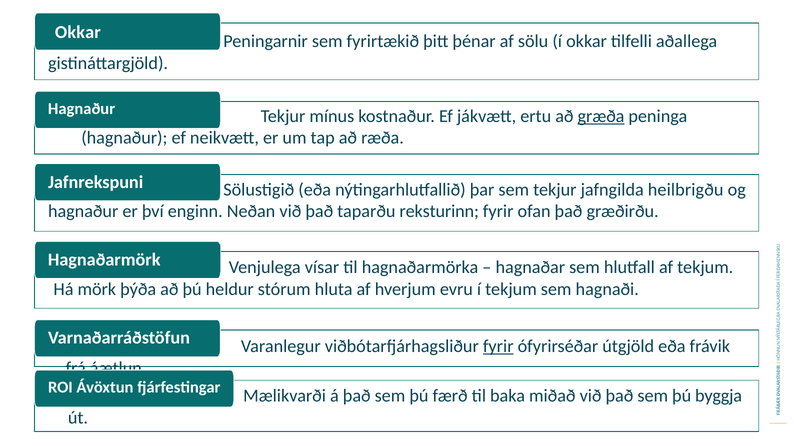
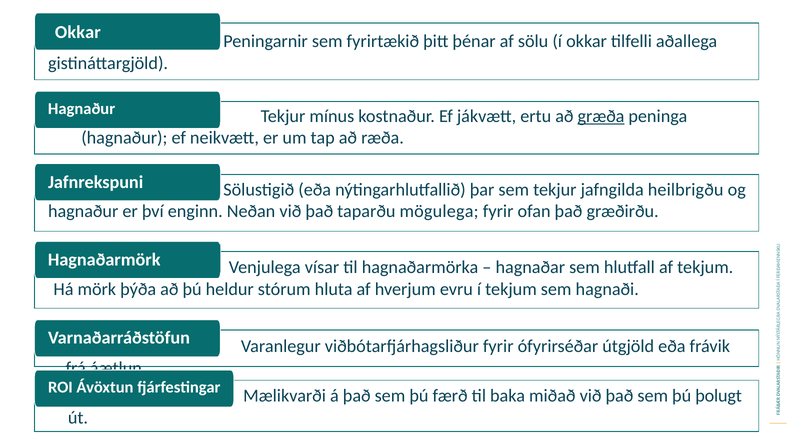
reksturinn: reksturinn -> mögulega (439, 212)
fyrir underline: present -> none (498, 347)
byggja: byggja -> þolugt (719, 396)
